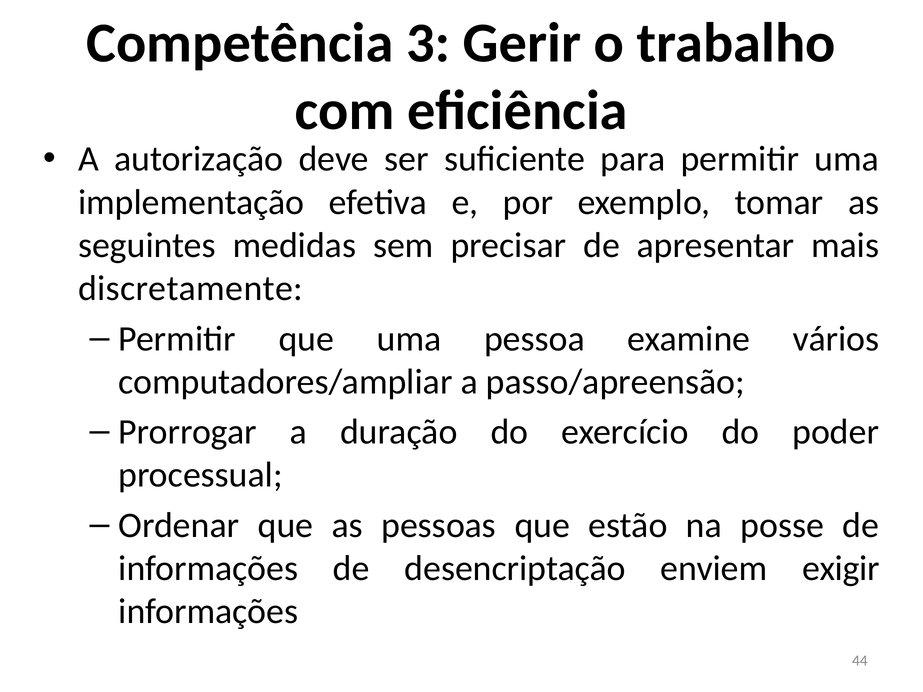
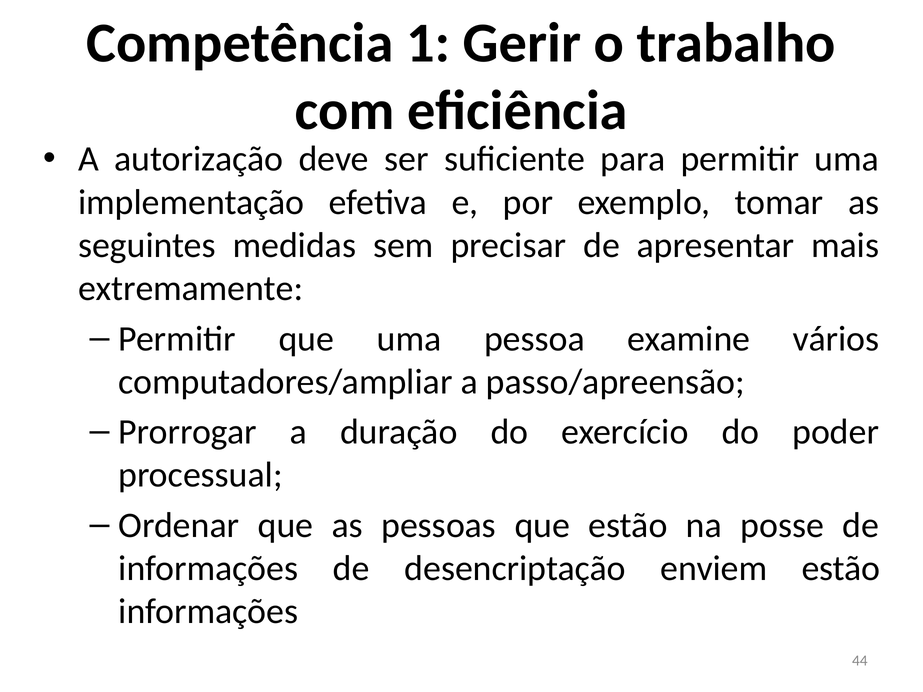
3: 3 -> 1 (428, 43)
discretamente: discretamente -> extremamente (191, 288)
enviem exigir: exigir -> estão (841, 569)
